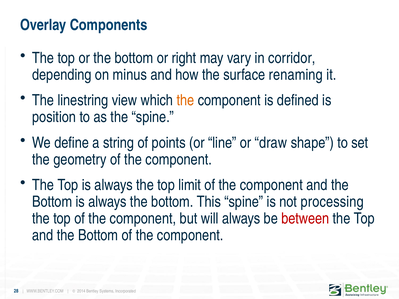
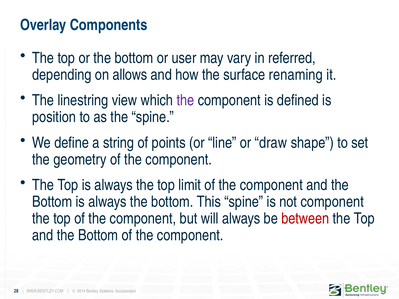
right: right -> user (184, 58)
corridor: corridor -> referred (292, 58)
minus: minus -> allows (130, 75)
the colour: orange -> purple (185, 100)
not processing: processing -> component (332, 202)
